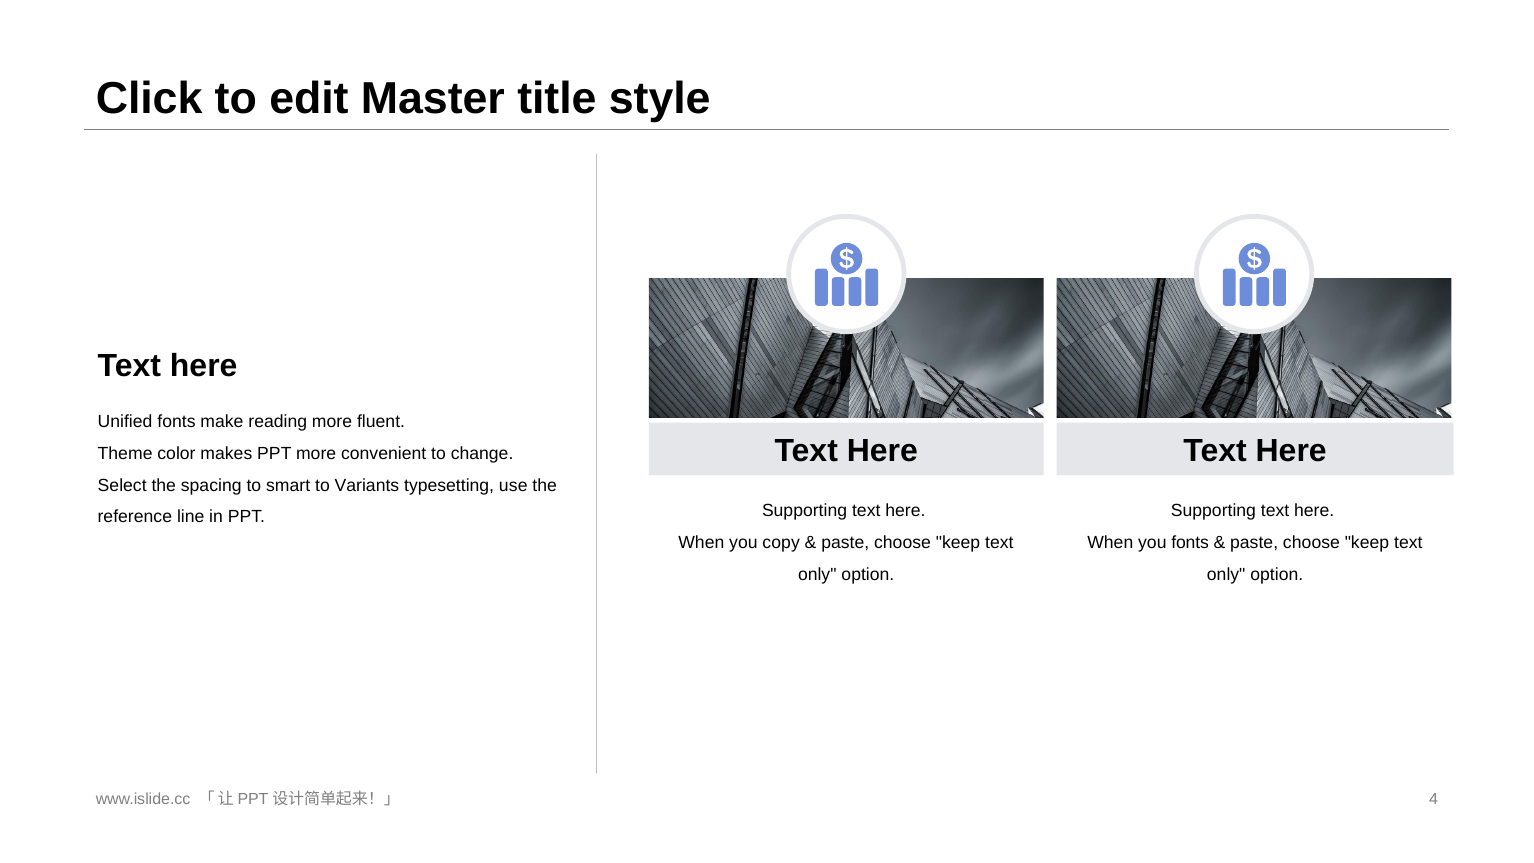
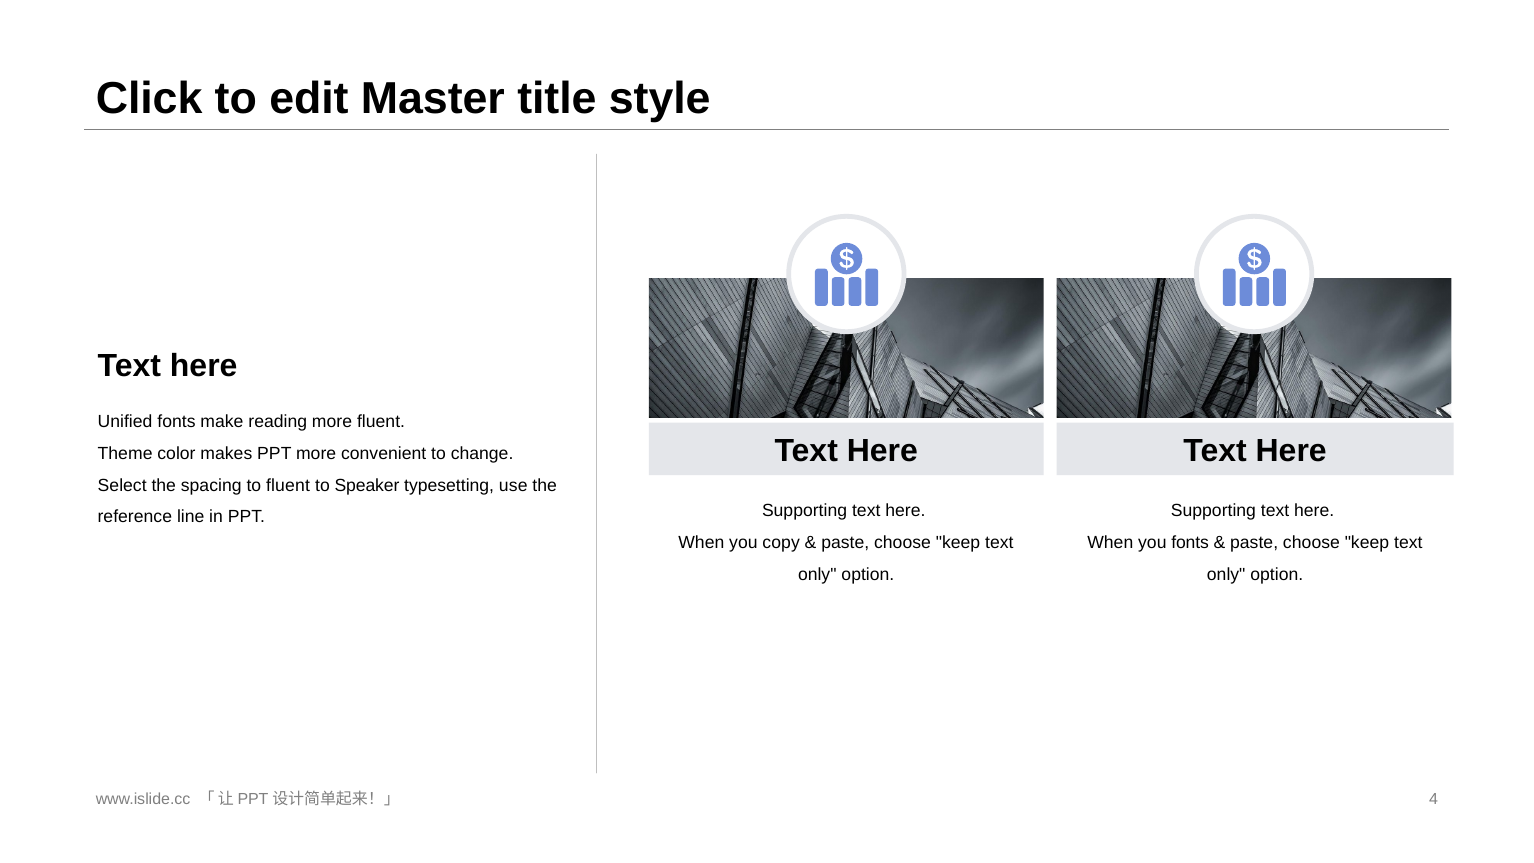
to smart: smart -> fluent (288, 485)
Variants: Variants -> Speaker (367, 485)
